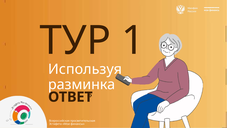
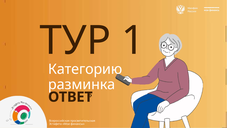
Используя: Используя -> Категорию (85, 69)
